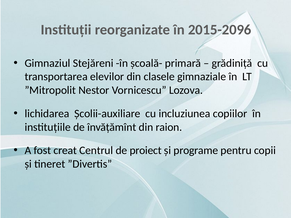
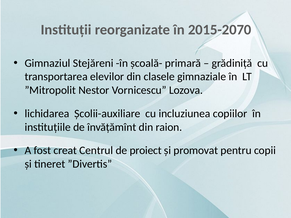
2015-2096: 2015-2096 -> 2015-2070 (220, 30)
programe: programe -> promovat (196, 151)
